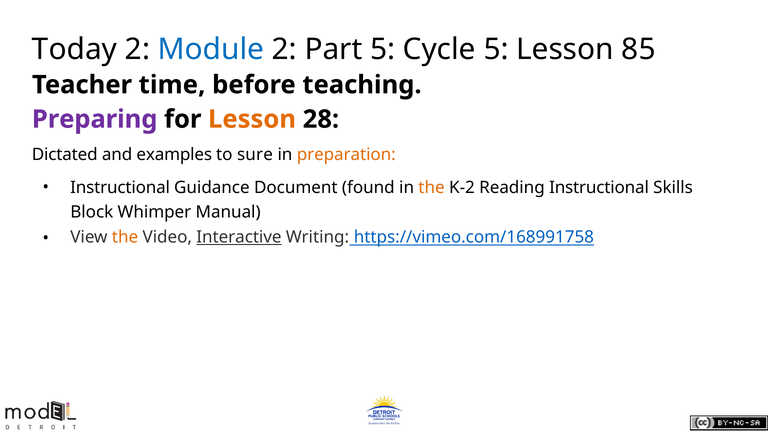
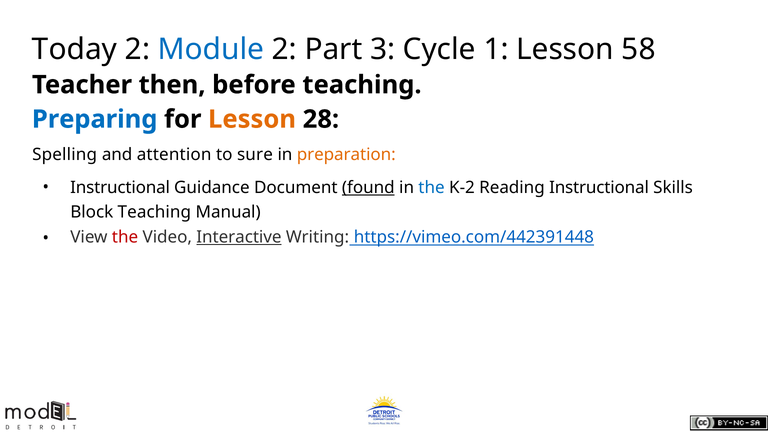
Part 5: 5 -> 3 (383, 49)
Cycle 5: 5 -> 1 (496, 49)
85: 85 -> 58 (639, 49)
time: time -> then (172, 85)
Preparing colour: purple -> blue (95, 119)
Dictated: Dictated -> Spelling (65, 154)
examples: examples -> attention (174, 154)
found underline: none -> present (368, 187)
the colour: orange -> blue (432, 187)
Block Whimper: Whimper -> Teaching (154, 212)
the colour: orange -> red (125, 237)
https://vimeo.com/168991758: https://vimeo.com/168991758 -> https://vimeo.com/442391448 (474, 237)
